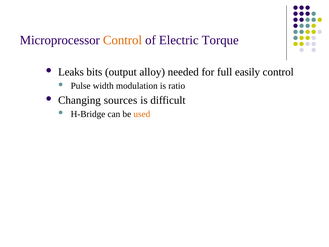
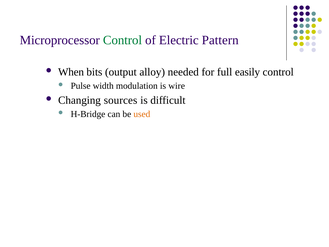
Control colour: orange -> green (122, 40)
Torque: Torque -> Pattern (220, 40)
Leaks: Leaks -> When (71, 72)
ratio: ratio -> wire (177, 86)
